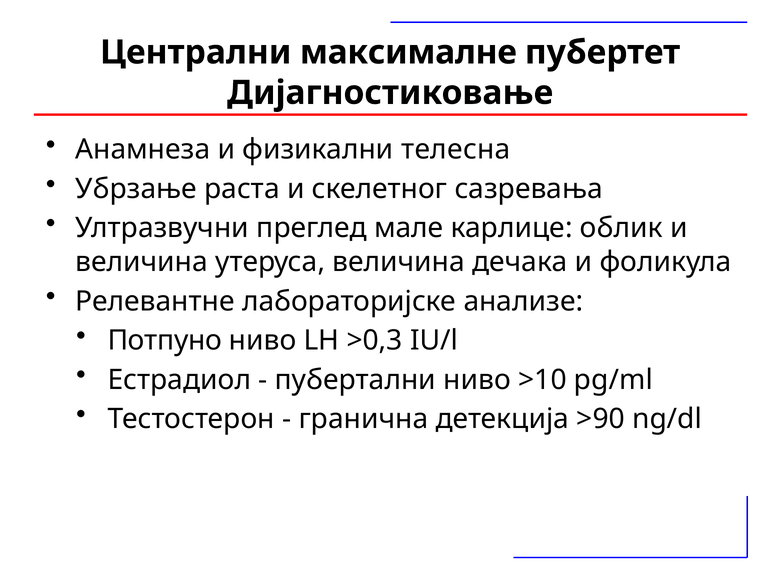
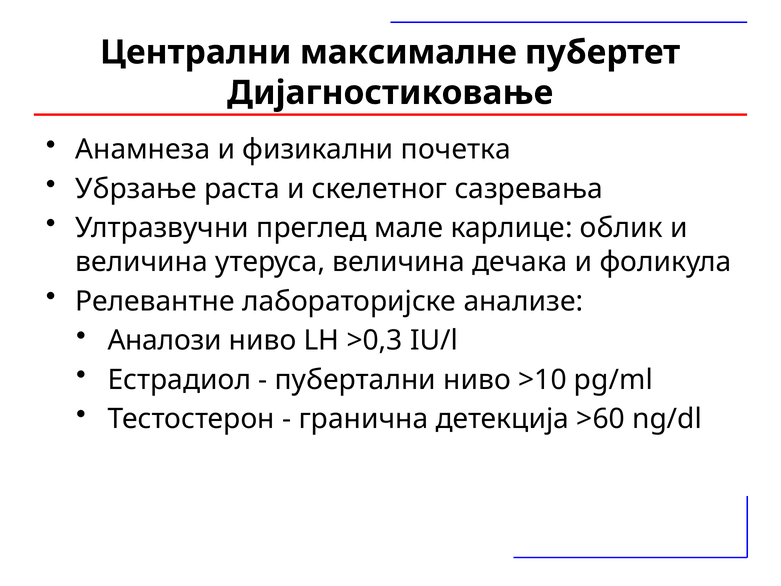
телесна: телесна -> почетка (456, 150)
Потпуно: Потпуно -> Аналози (165, 340)
>90: >90 -> >60 (601, 419)
